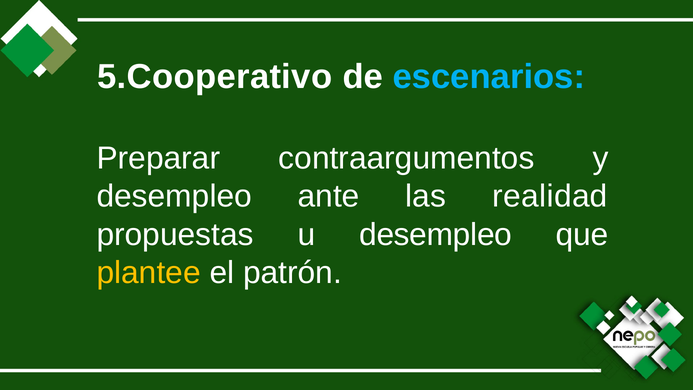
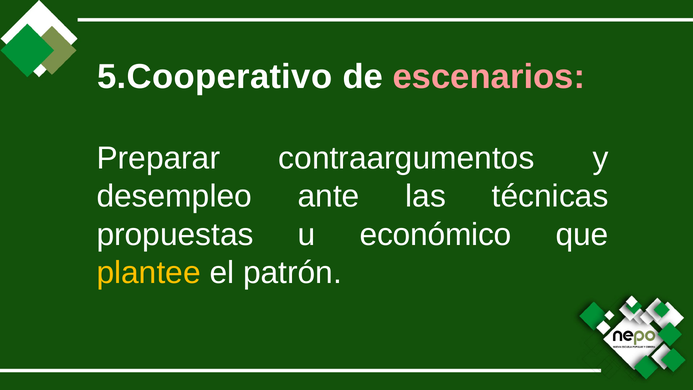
escenarios colour: light blue -> pink (489, 77)
realidad: realidad -> técnicas (550, 196)
u desempleo: desempleo -> económico (436, 234)
